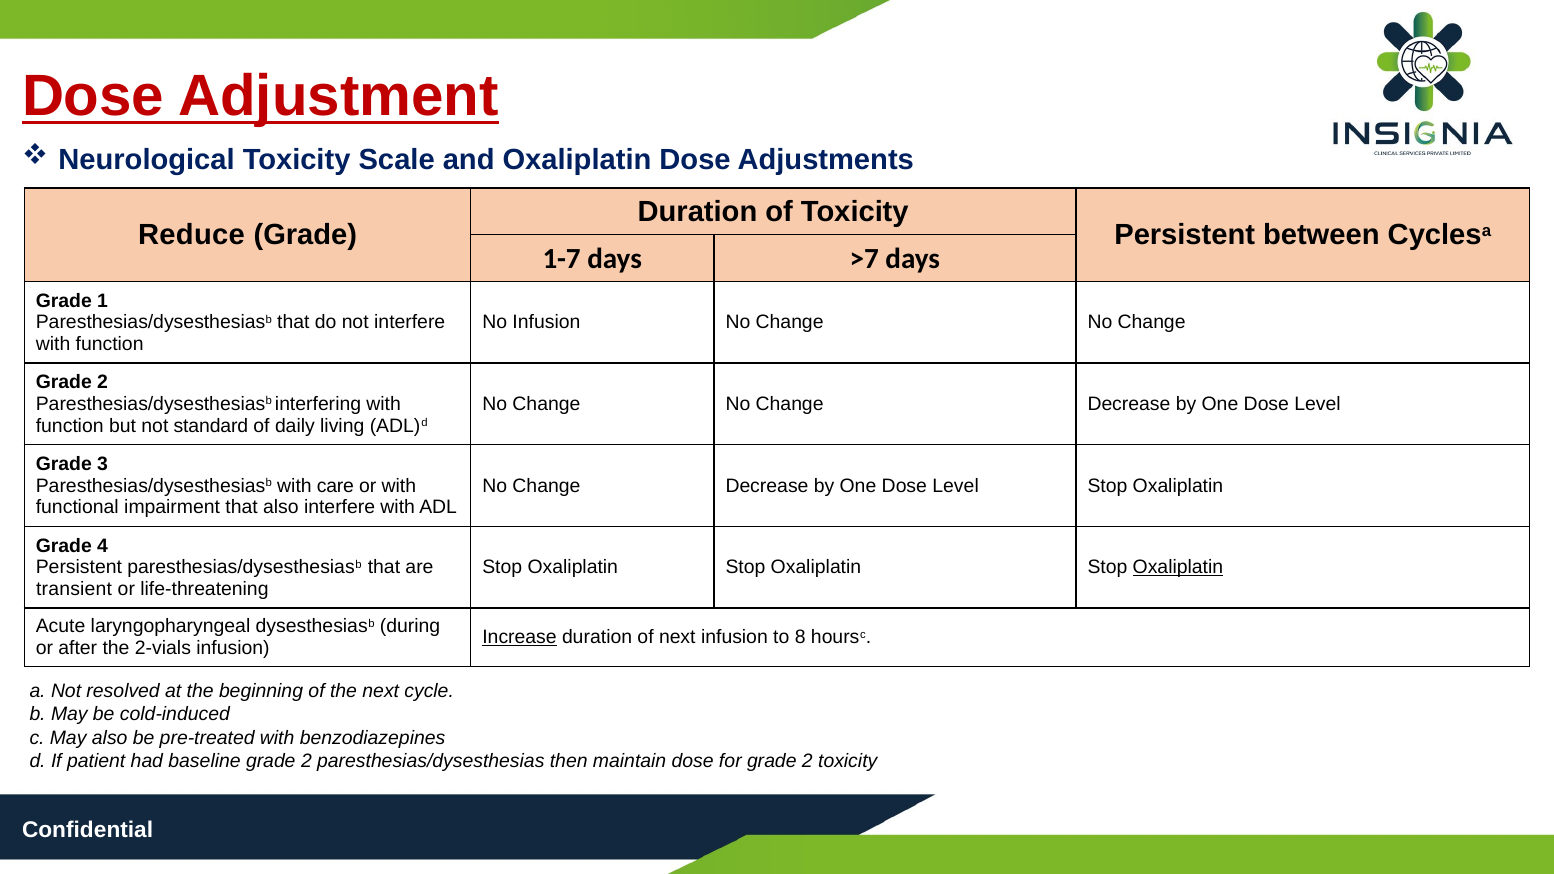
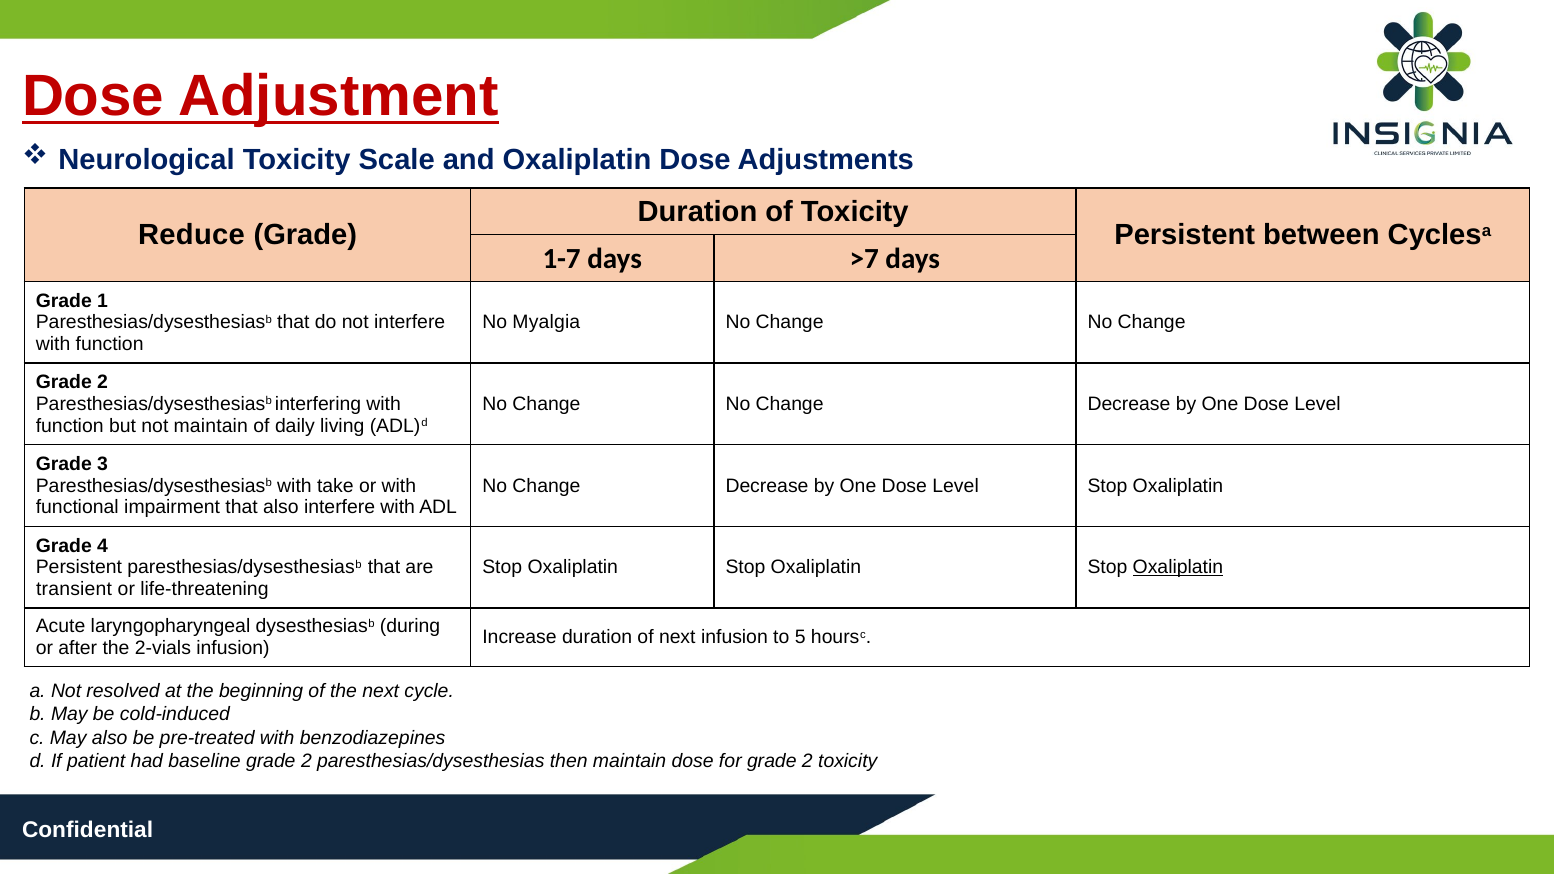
No Infusion: Infusion -> Myalgia (546, 323)
not standard: standard -> maintain (211, 426)
care: care -> take (335, 486)
Increase underline: present -> none (519, 638)
8: 8 -> 5 (800, 638)
